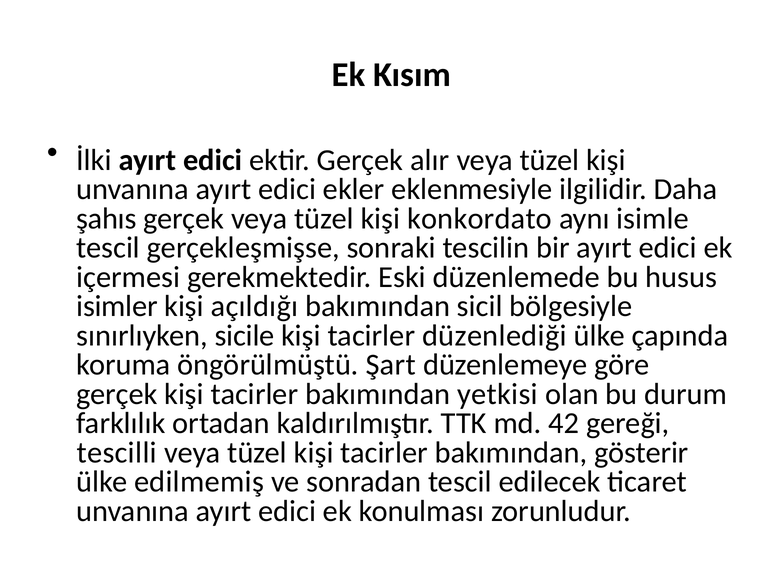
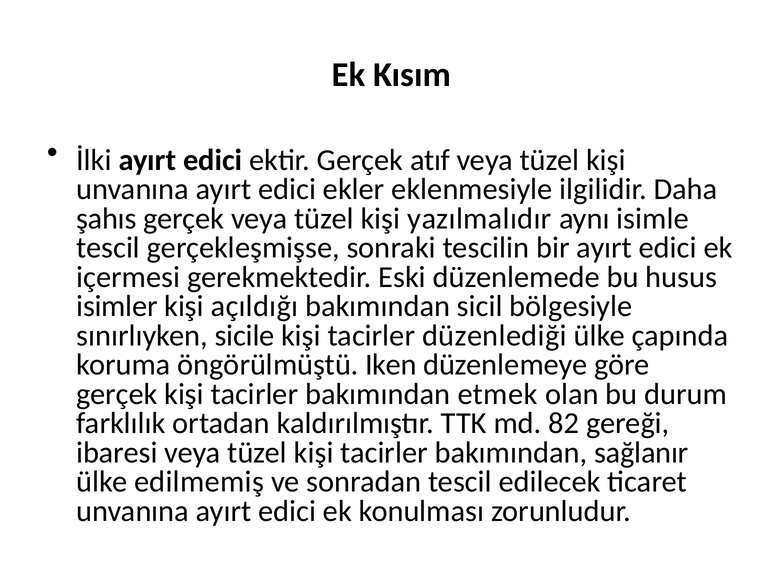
alır: alır -> atıf (430, 160)
konkordato: konkordato -> yazılmalıdır (479, 219)
Şart: Şart -> Iken (391, 365)
yetkisi: yetkisi -> etmek (497, 394)
42: 42 -> 82 (564, 423)
tescilli: tescilli -> ibaresi (117, 453)
gösterir: gösterir -> sağlanır (641, 453)
